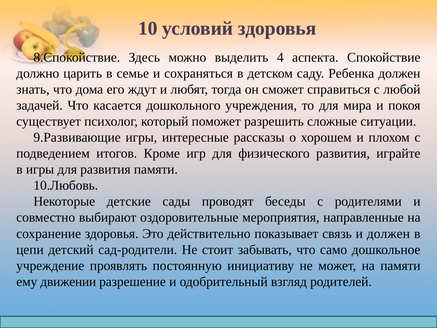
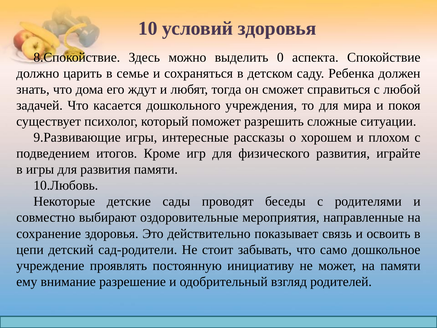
4: 4 -> 0 (280, 57)
и должен: должен -> освоить (389, 233)
движении: движении -> внимание (68, 281)
